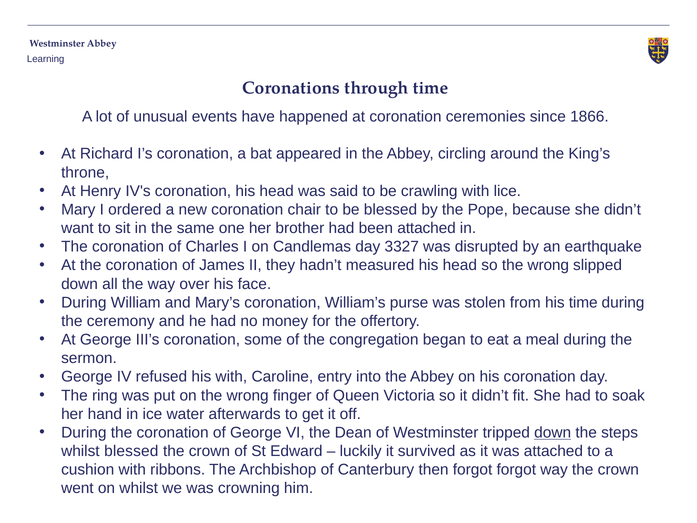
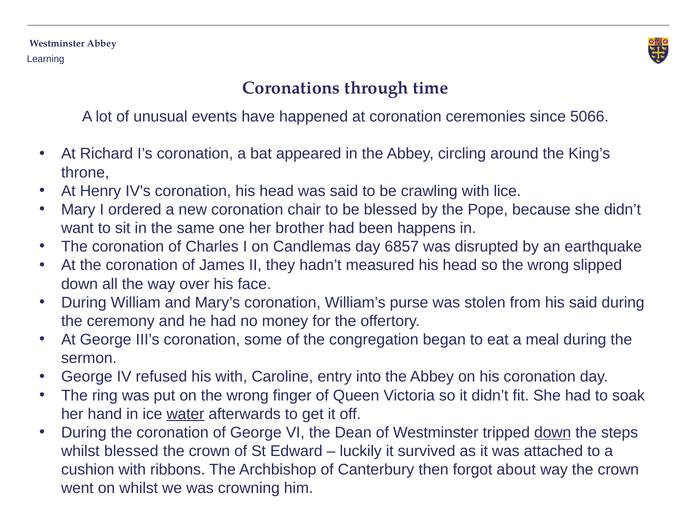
1866: 1866 -> 5066 (589, 117)
been attached: attached -> happens (427, 228)
3327: 3327 -> 6857 (402, 247)
his time: time -> said (583, 302)
water underline: none -> present (185, 414)
forgot forgot: forgot -> about (516, 470)
